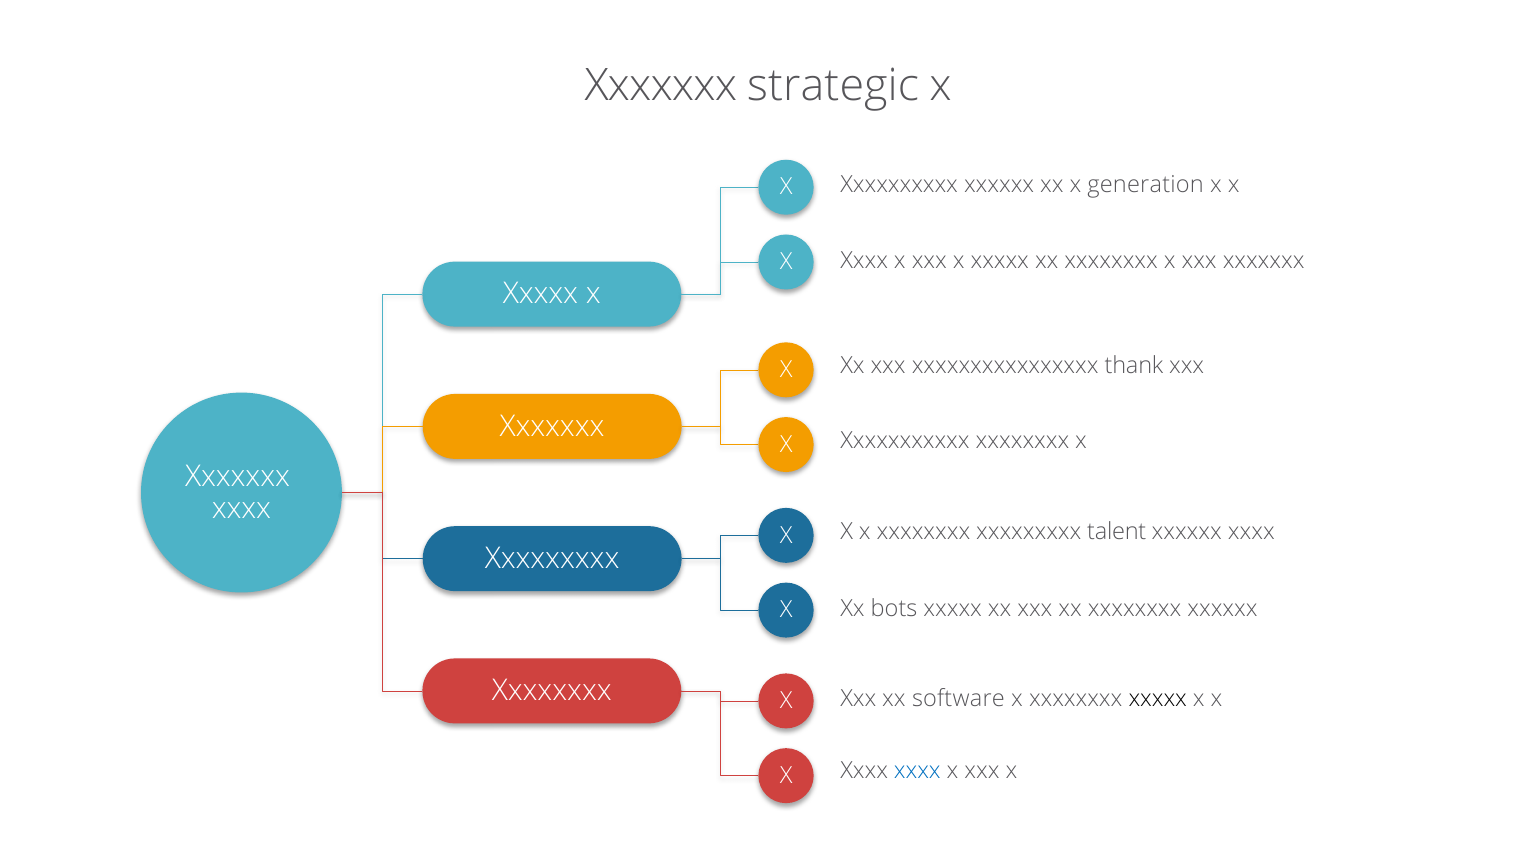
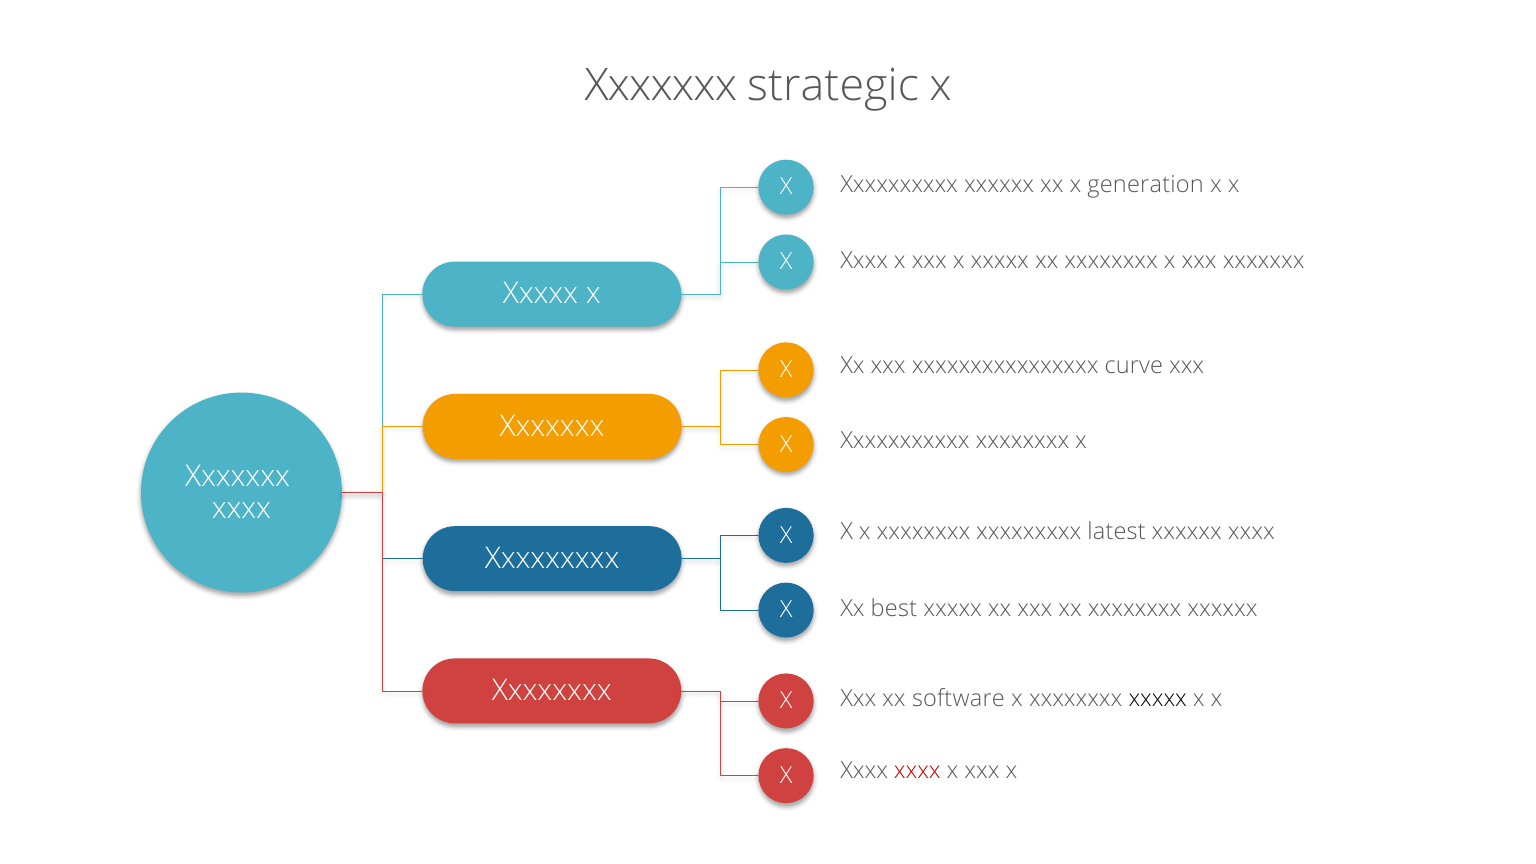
thank: thank -> curve (1134, 366)
talent: talent -> latest (1117, 532)
bots: bots -> best (894, 608)
xxxx colour: blue -> red (917, 771)
